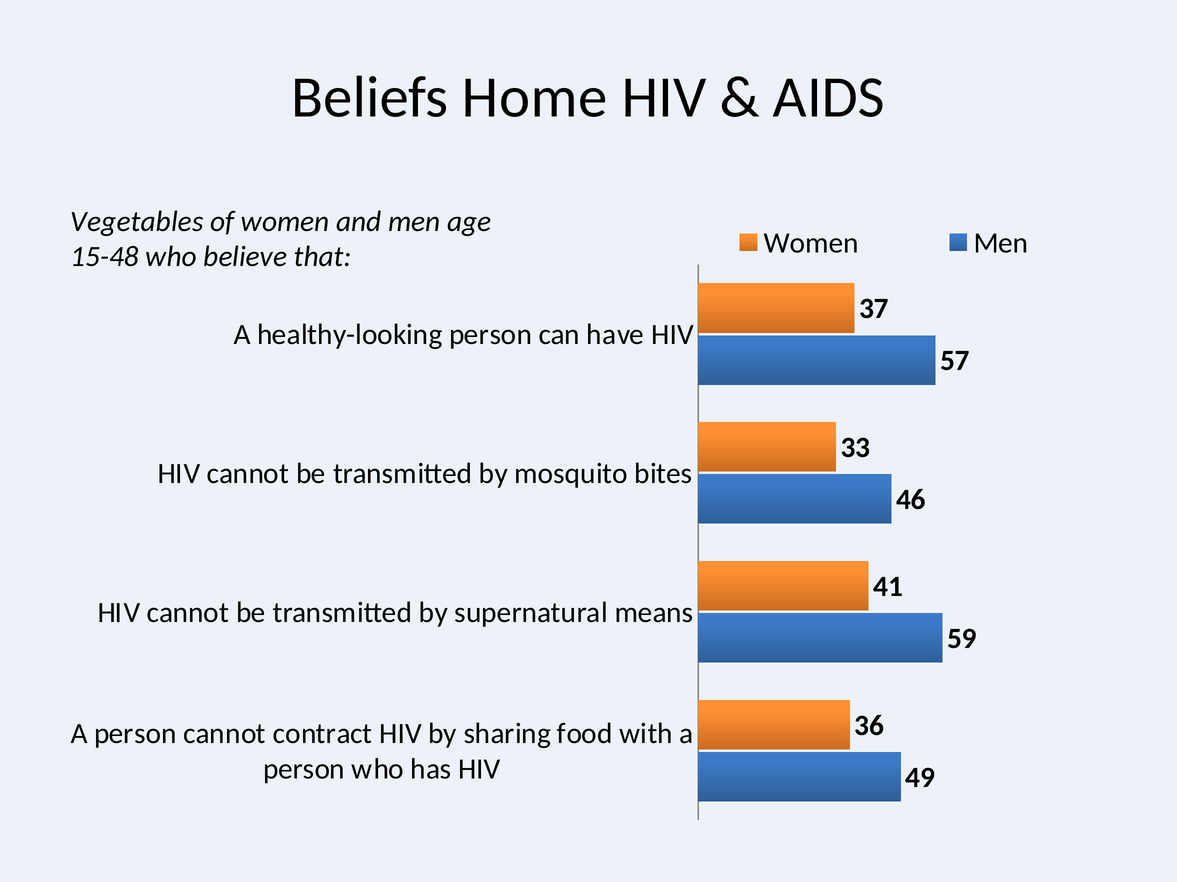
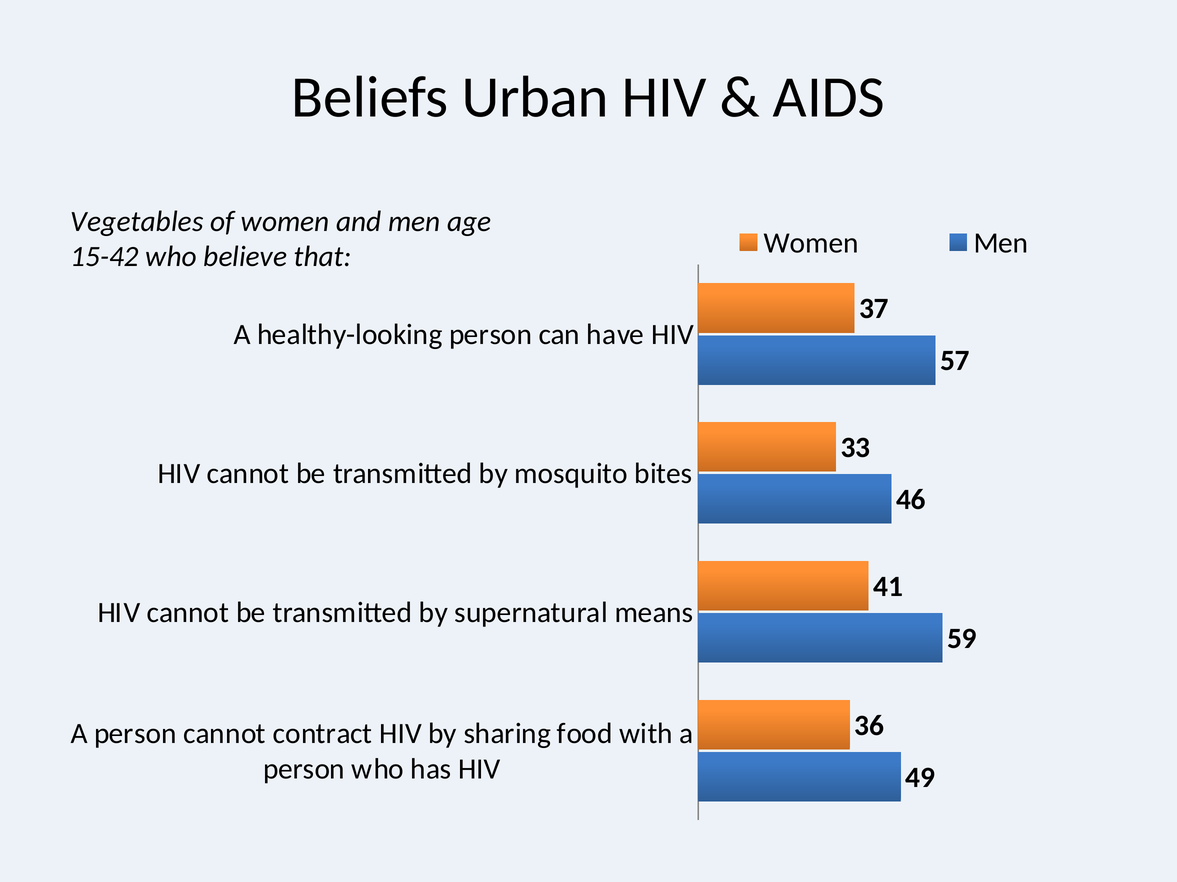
Home: Home -> Urban (535, 97)
15-48: 15-48 -> 15-42 (105, 257)
